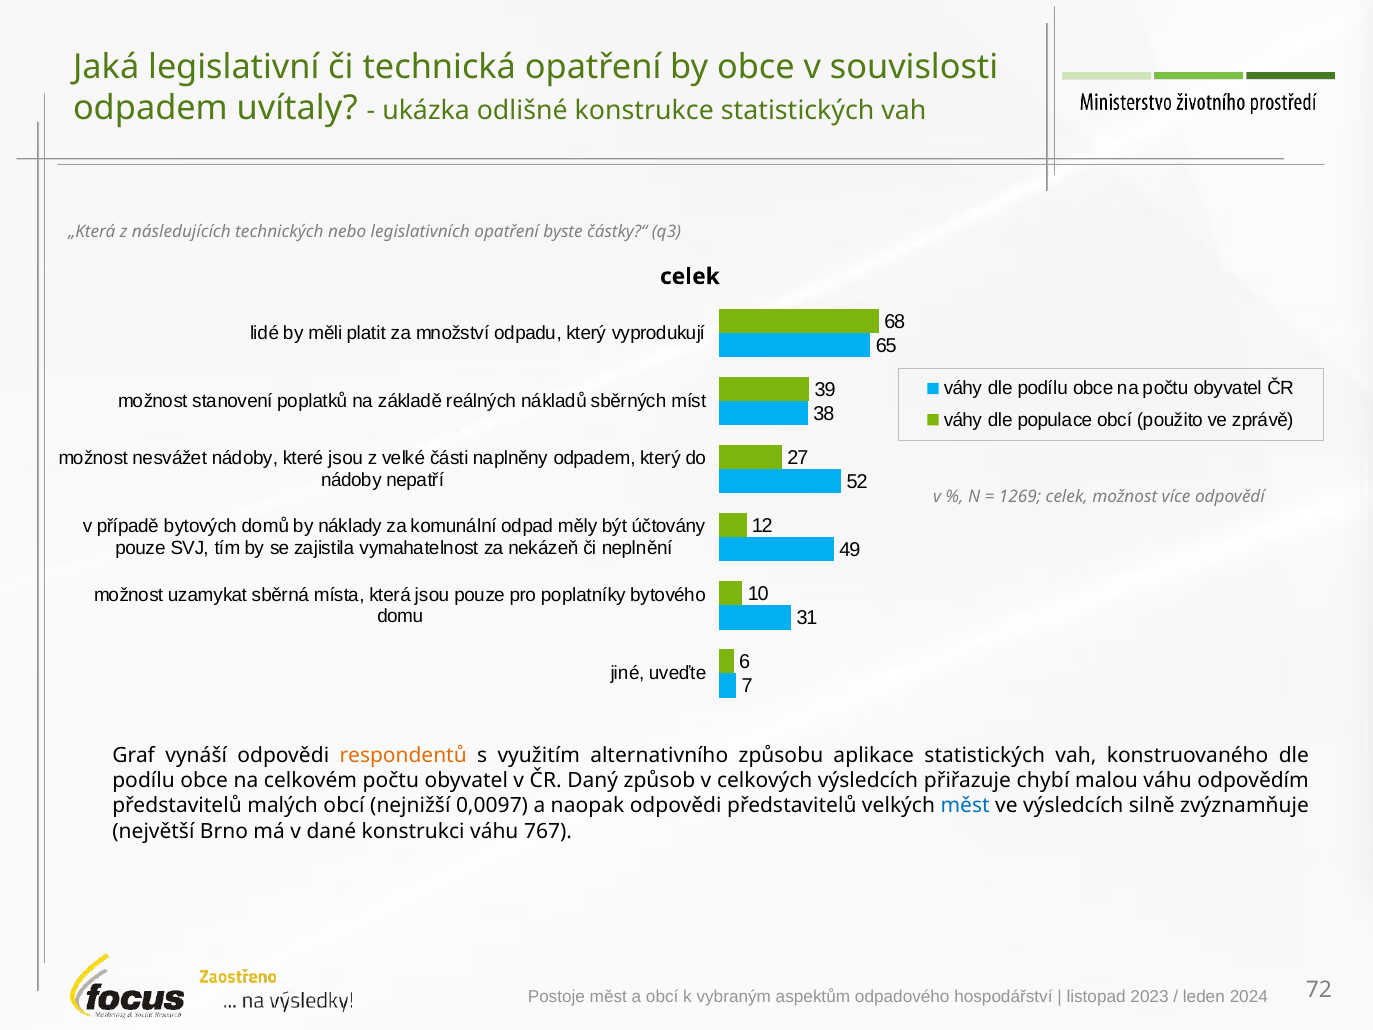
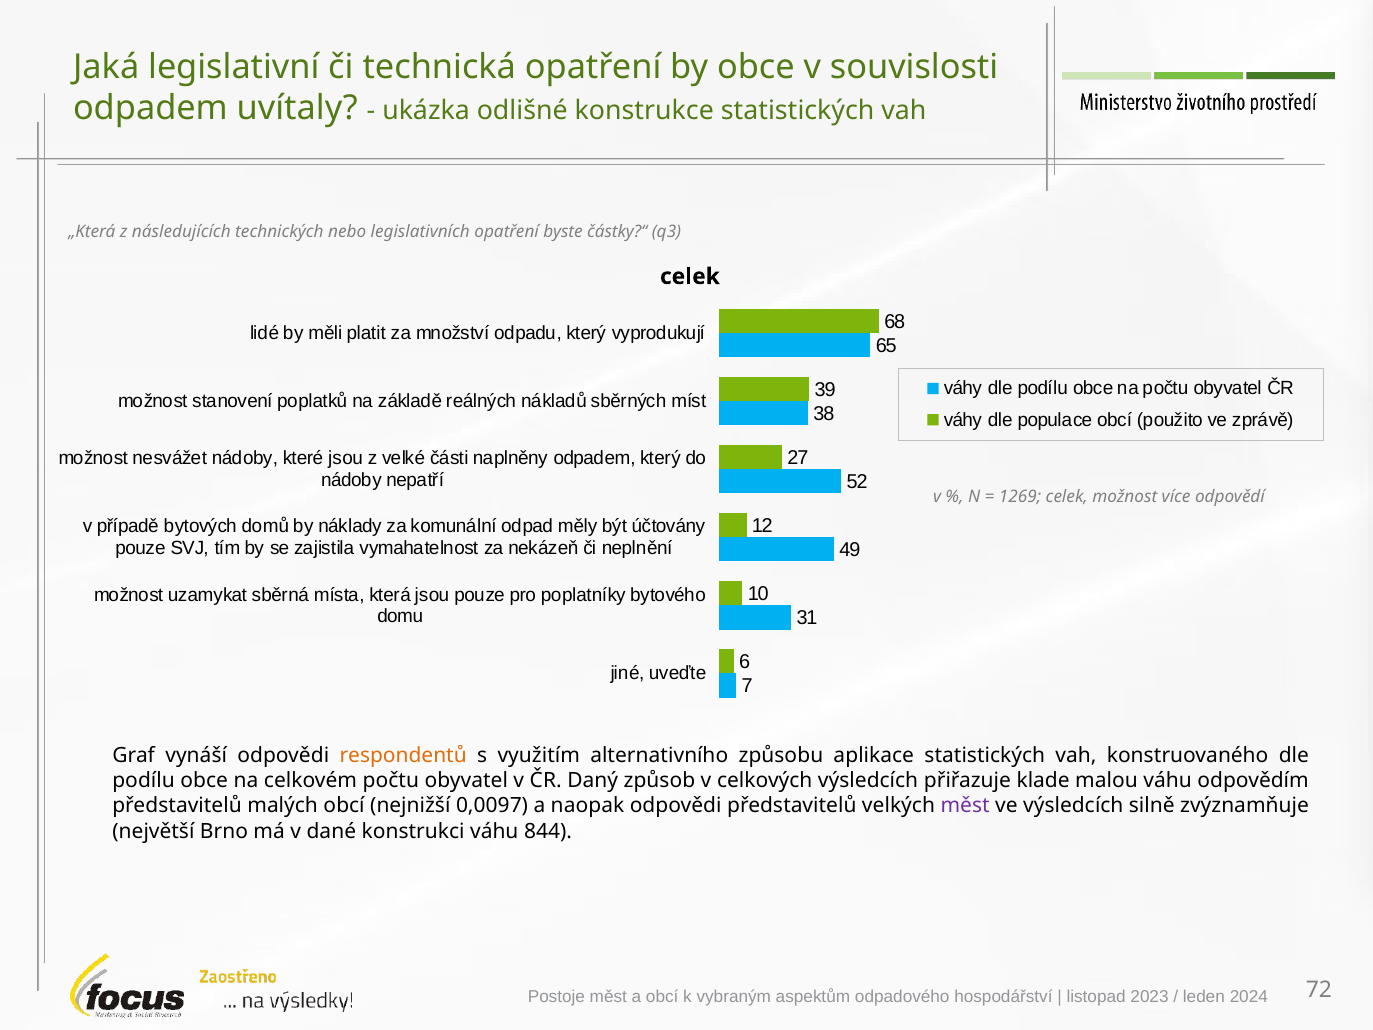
chybí: chybí -> klade (1043, 781)
měst colour: blue -> purple (965, 806)
767: 767 -> 844 (548, 831)
